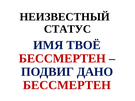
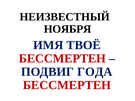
СТАТУС: СТАТУС -> НОЯБРЯ (68, 29)
ДАНО: ДАНО -> ГОДА (95, 72)
